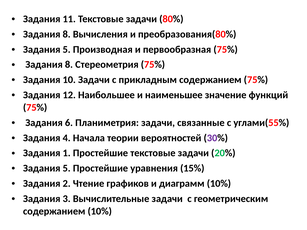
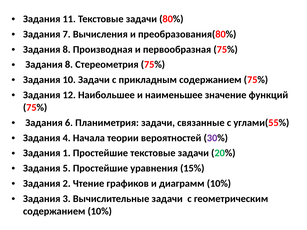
8: 8 -> 7 (67, 34)
5: 5 -> 8 (67, 49)
